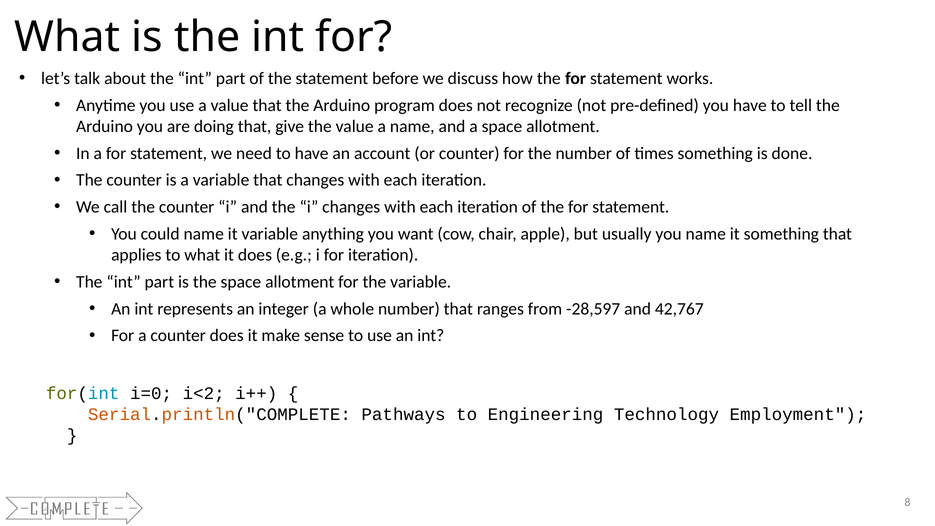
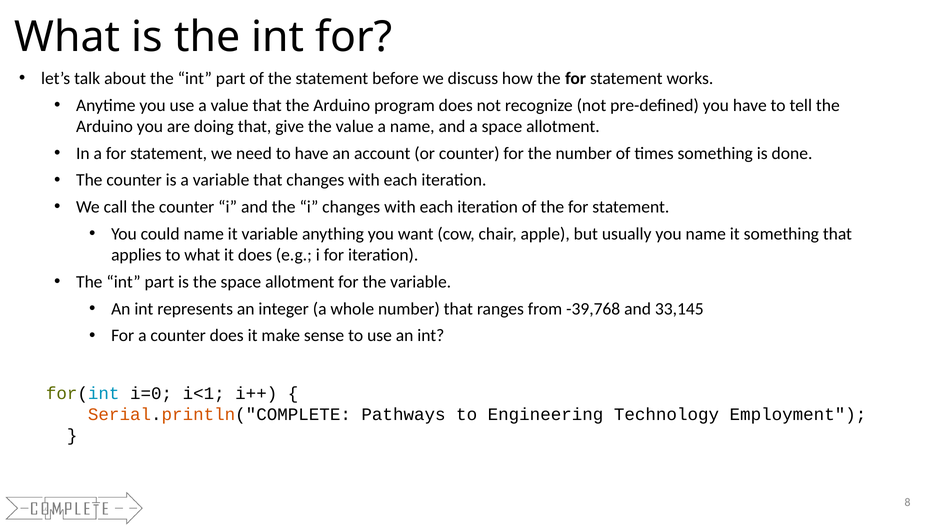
-28,597: -28,597 -> -39,768 (593, 309)
42,767: 42,767 -> 33,145 (679, 309)
i<2: i<2 -> i<1 (204, 394)
